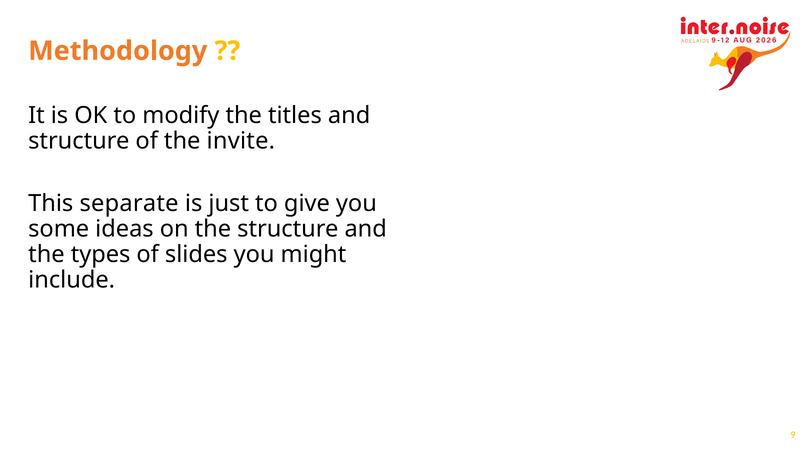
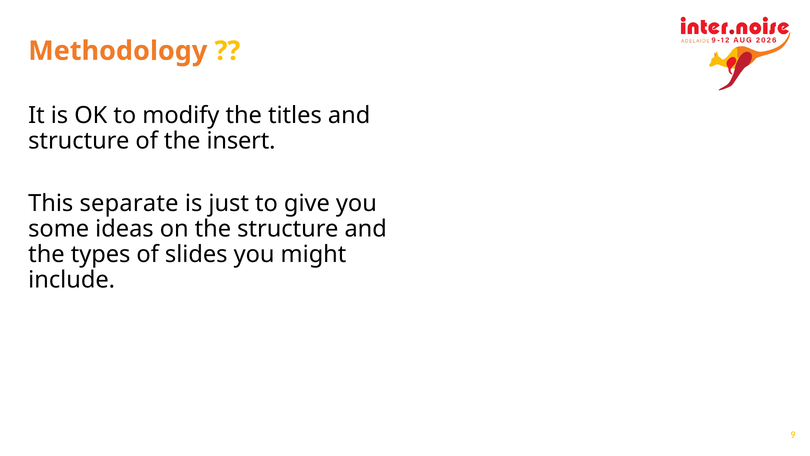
invite: invite -> insert (241, 141)
